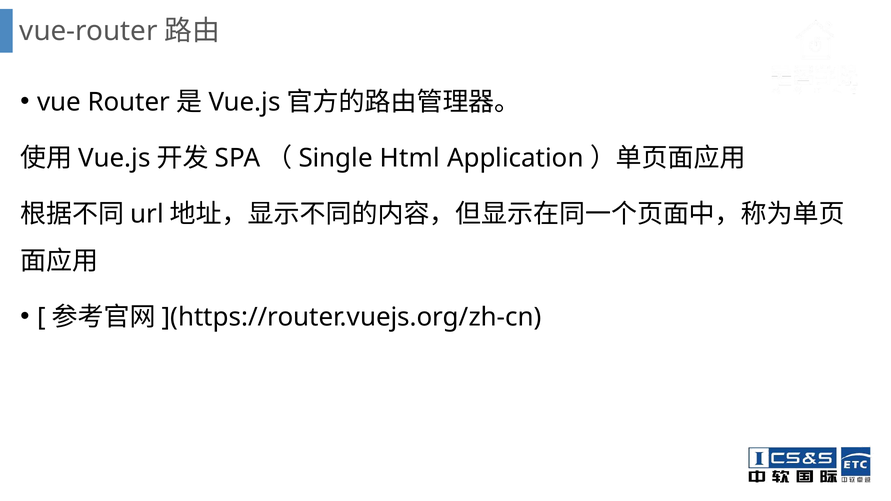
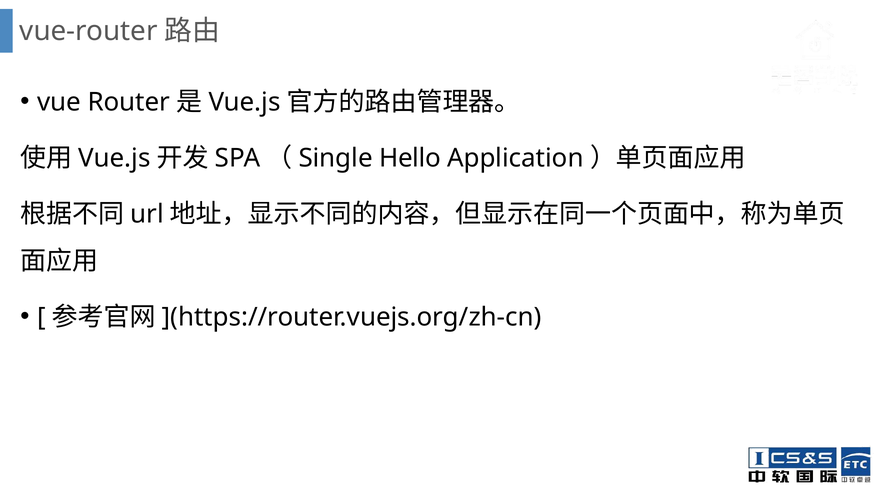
Html: Html -> Hello (410, 158)
